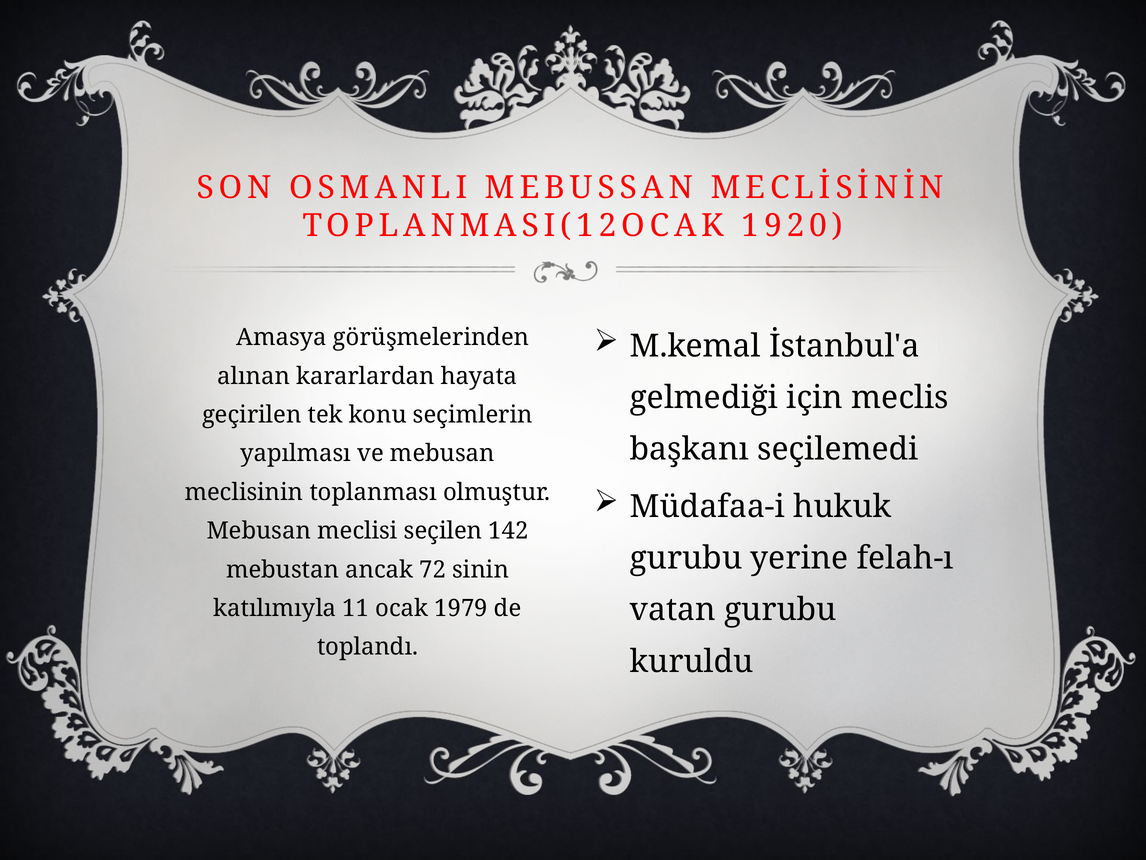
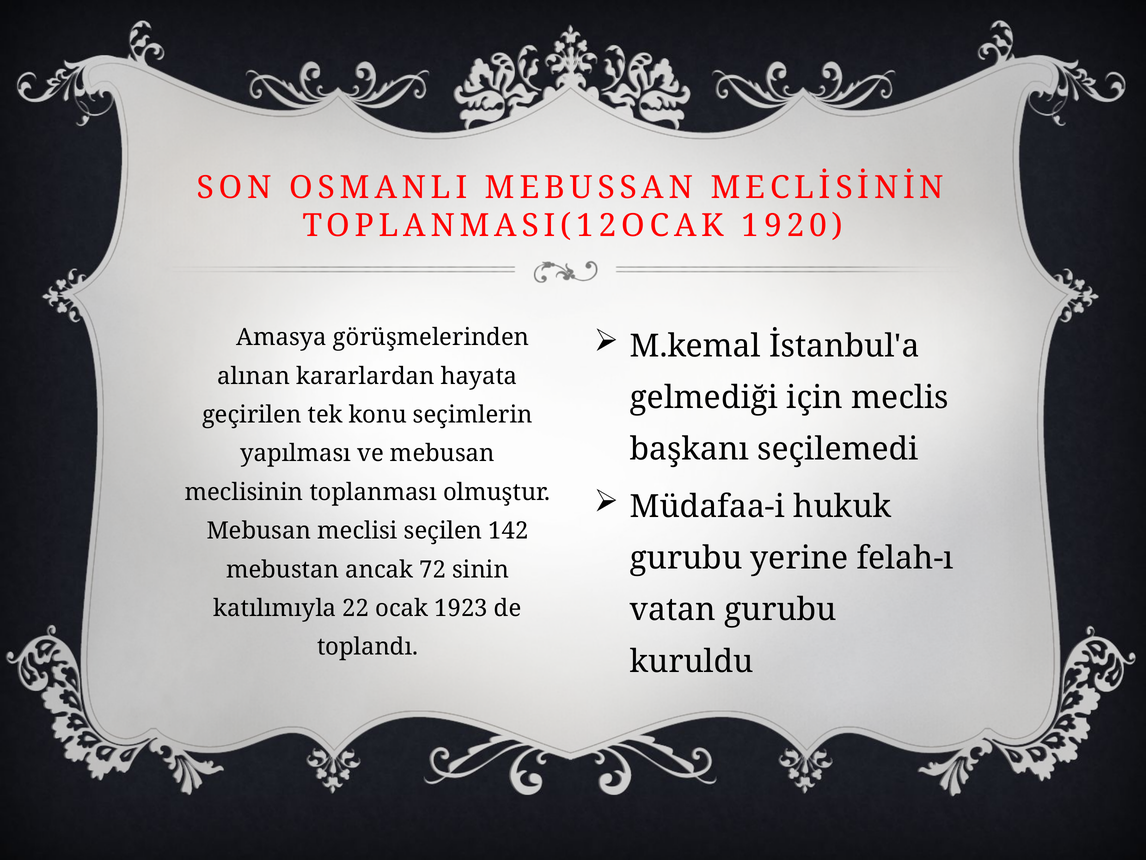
11: 11 -> 22 (356, 608)
1979: 1979 -> 1923 (461, 608)
